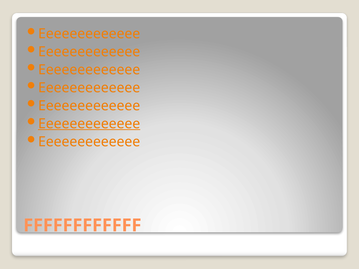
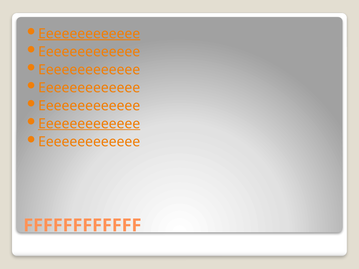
Eeeeeeeeeeeee underline: none -> present (89, 34)
